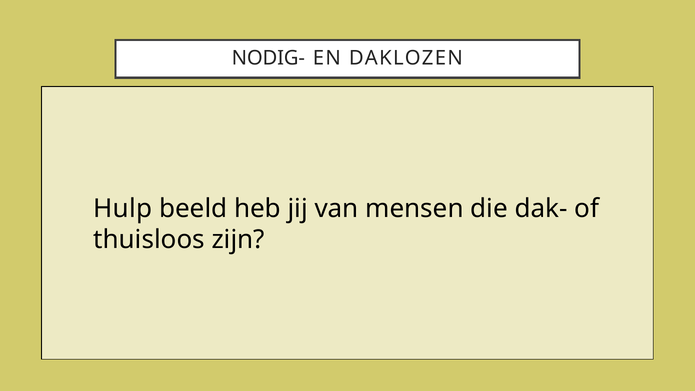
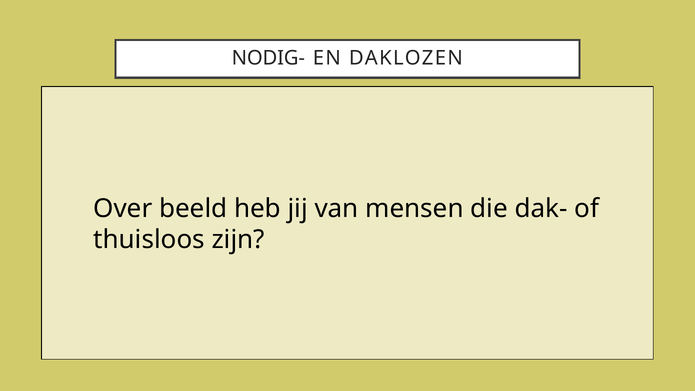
Hulp: Hulp -> Over (123, 208)
